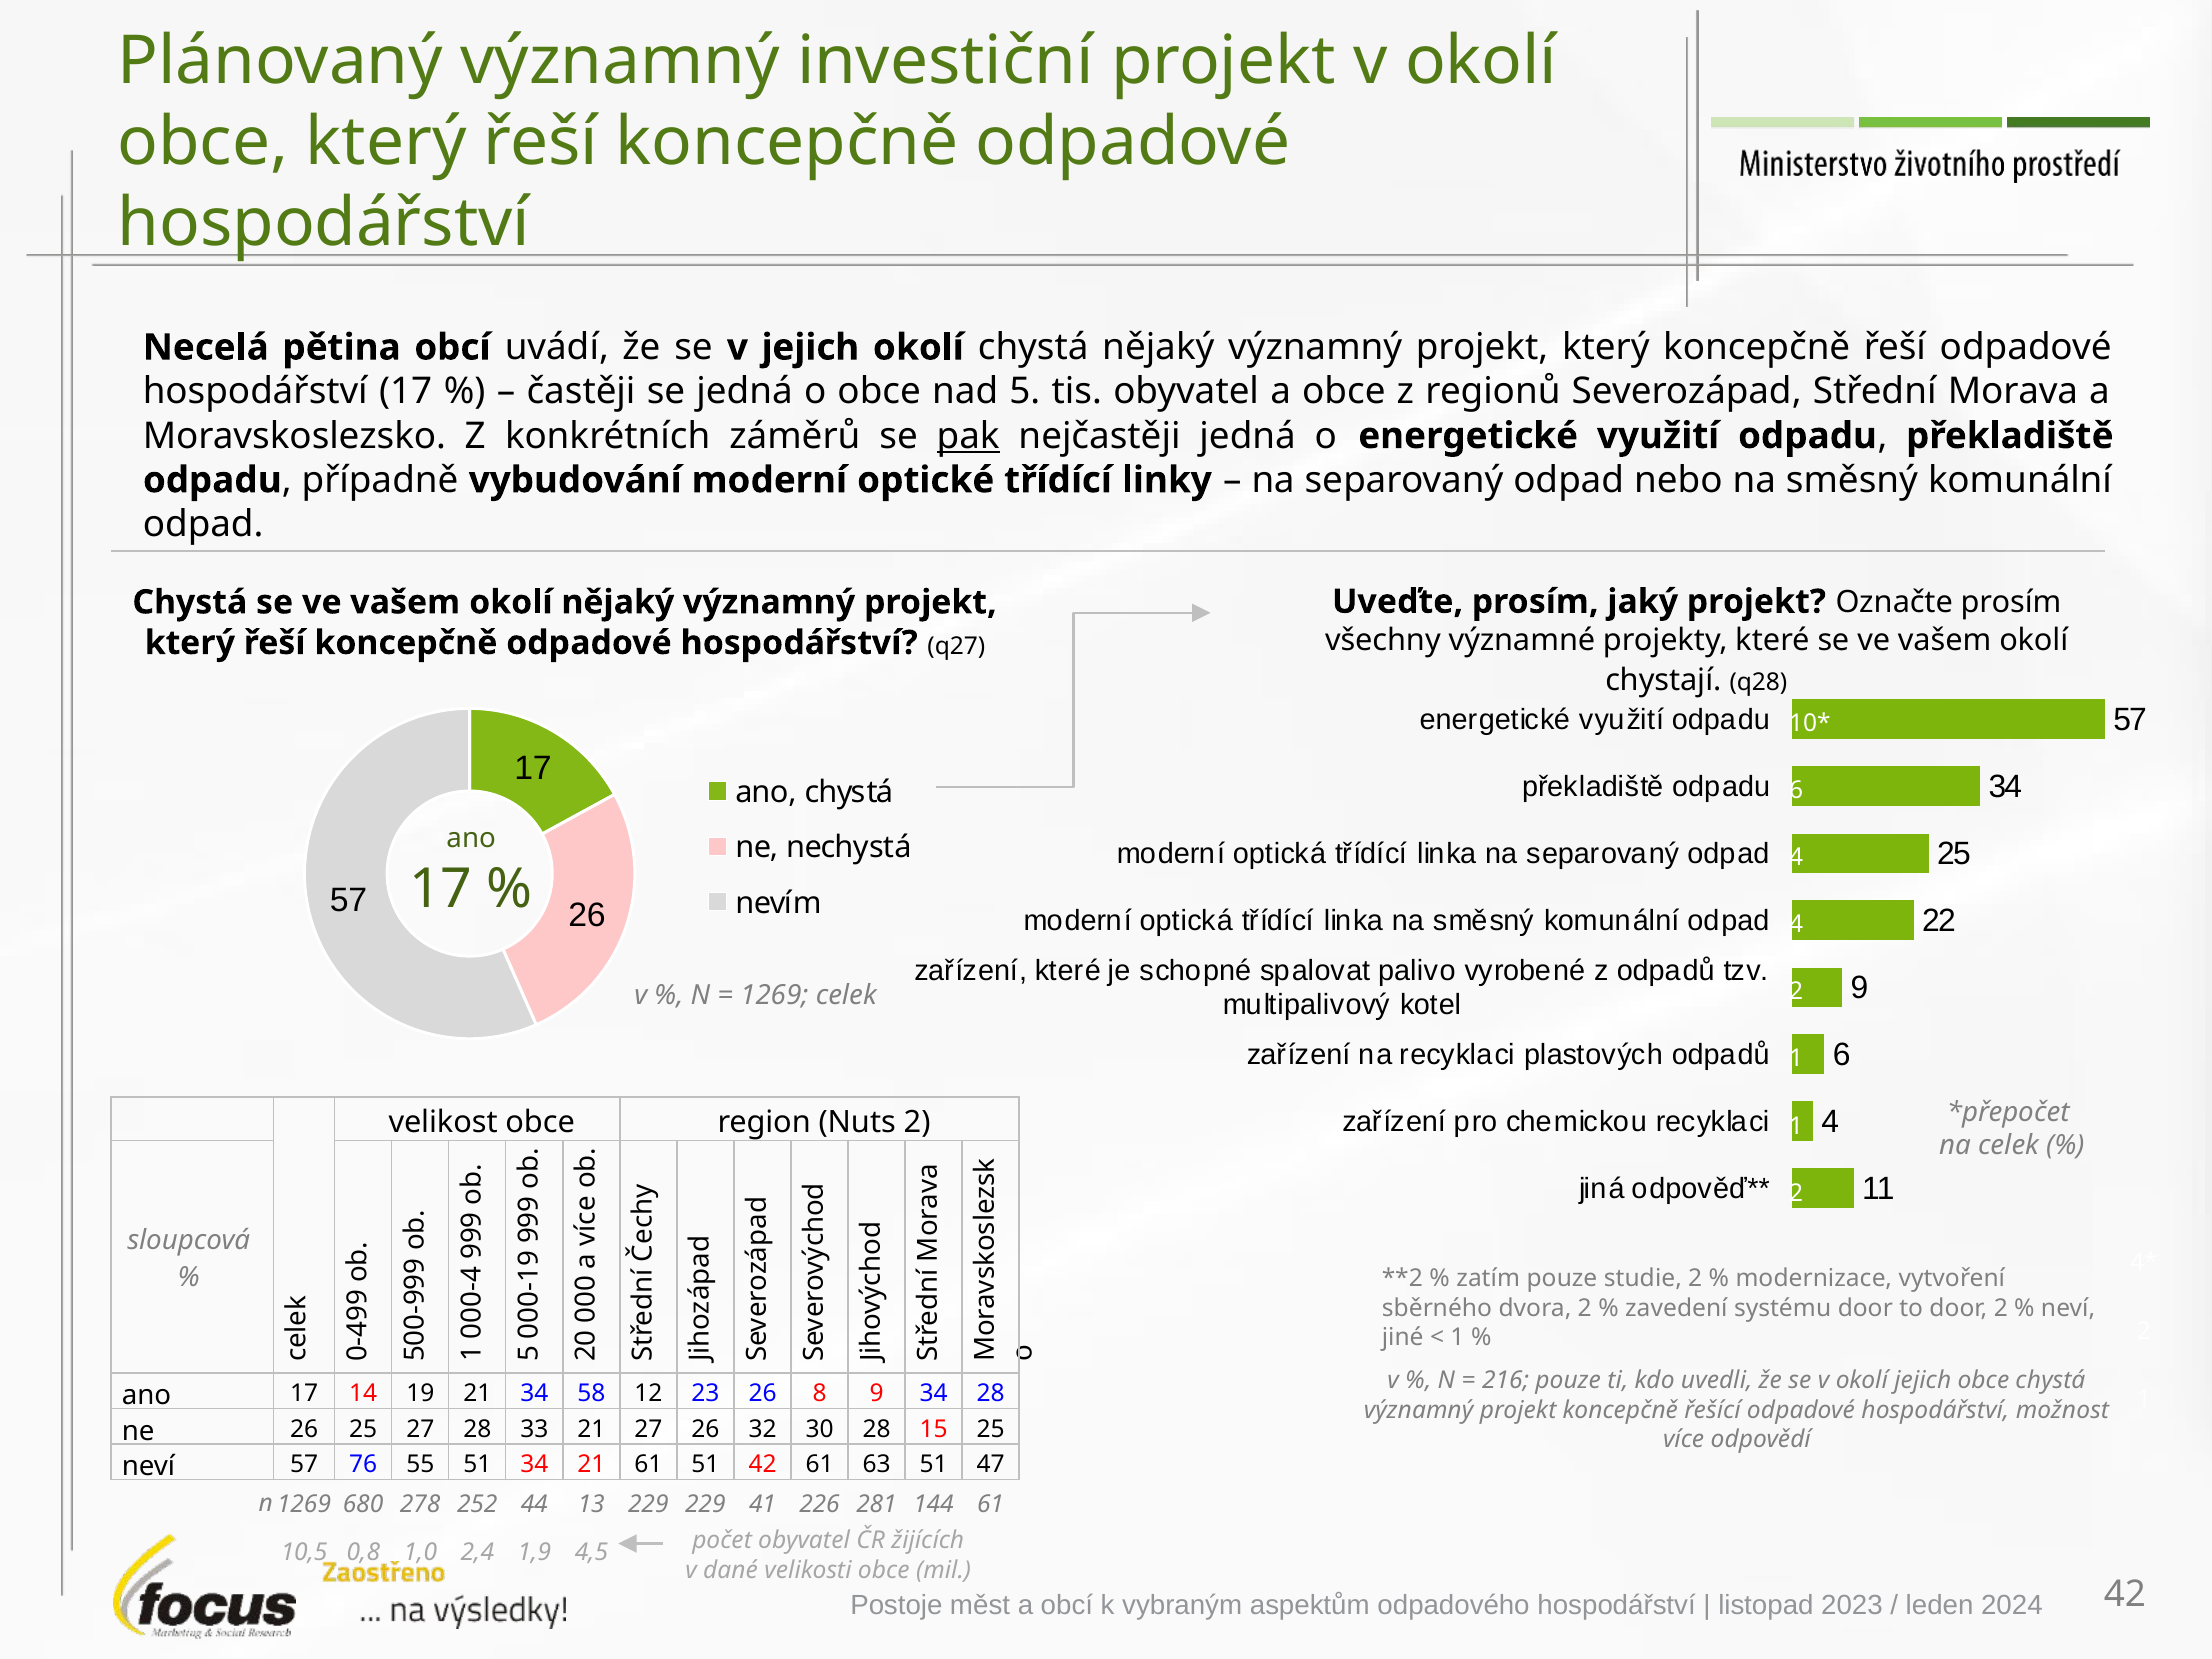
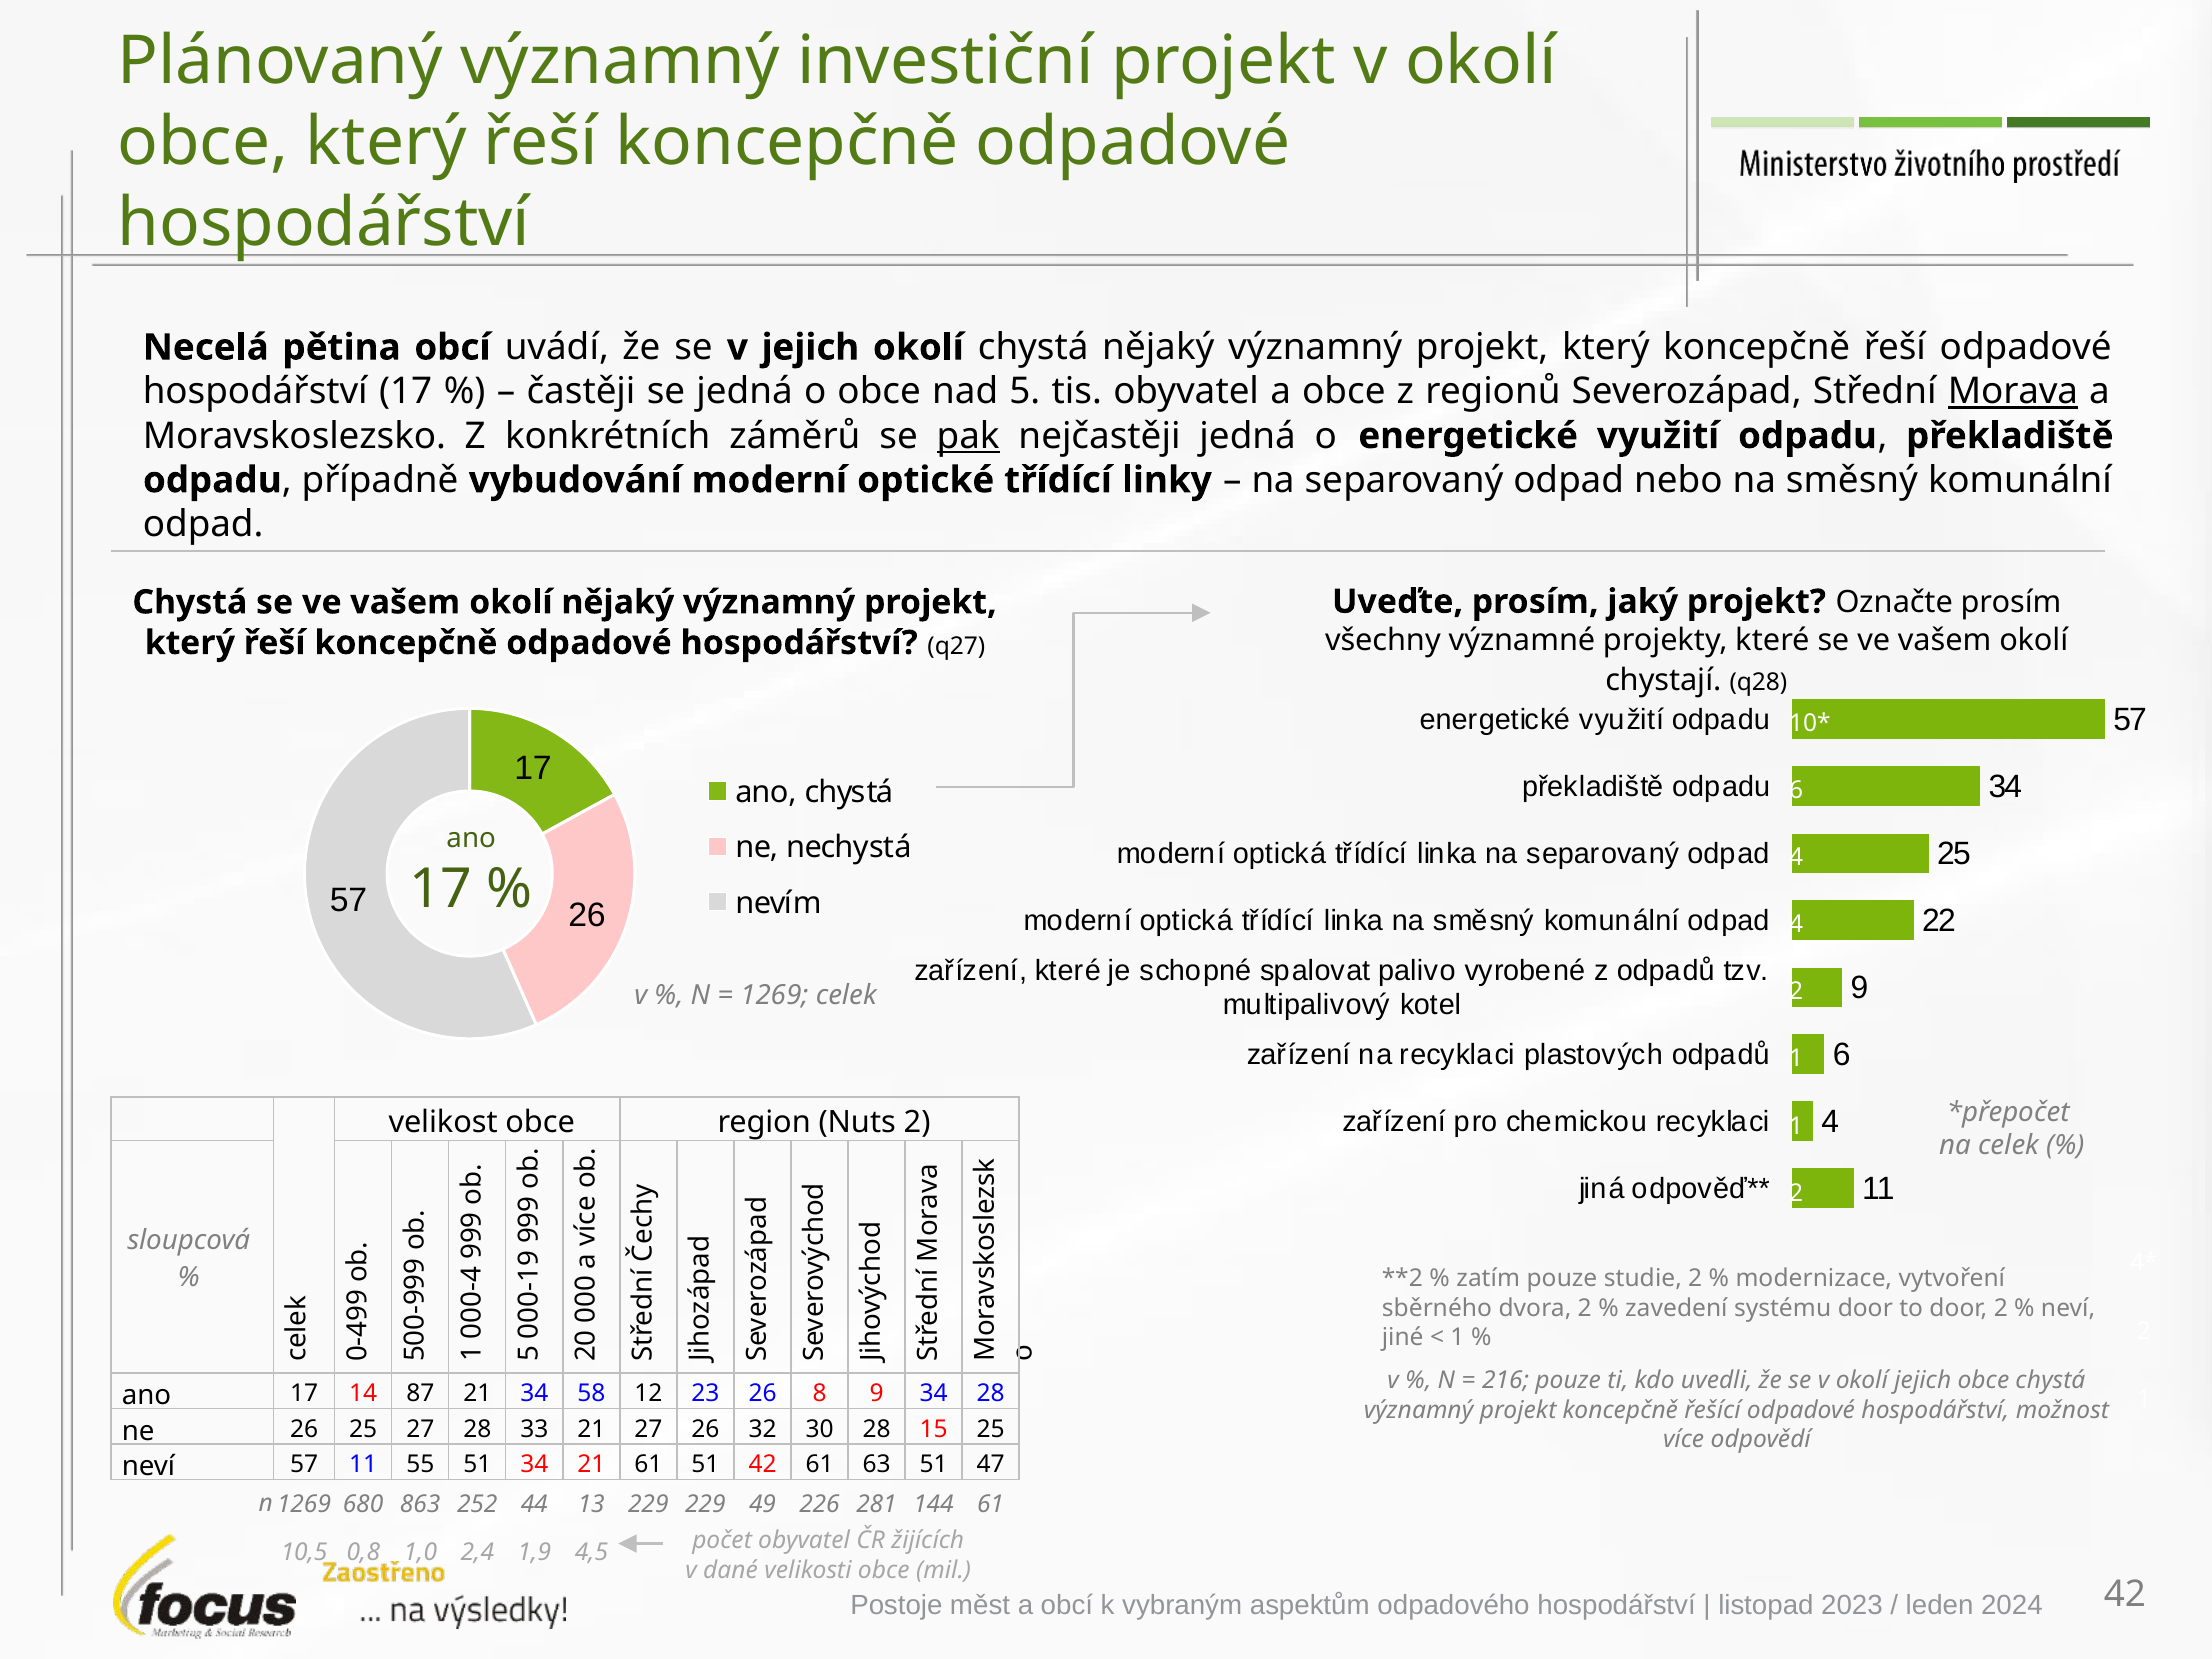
Morava underline: none -> present (2013, 392)
19: 19 -> 87 (420, 1394)
57 76: 76 -> 11 (363, 1465)
278: 278 -> 863 (420, 1504)
41: 41 -> 49 (762, 1504)
